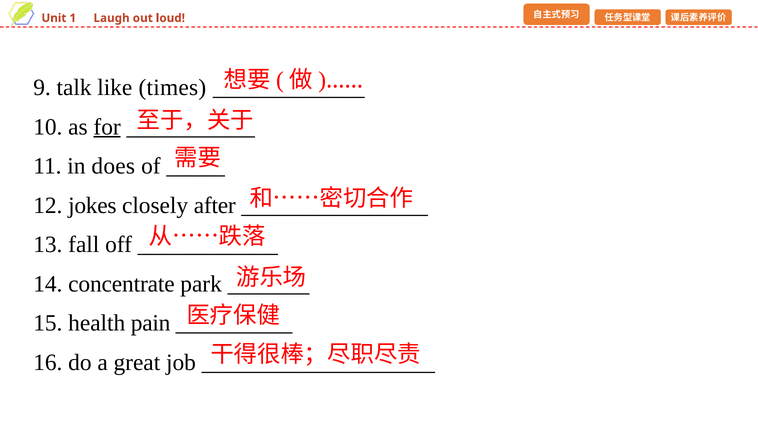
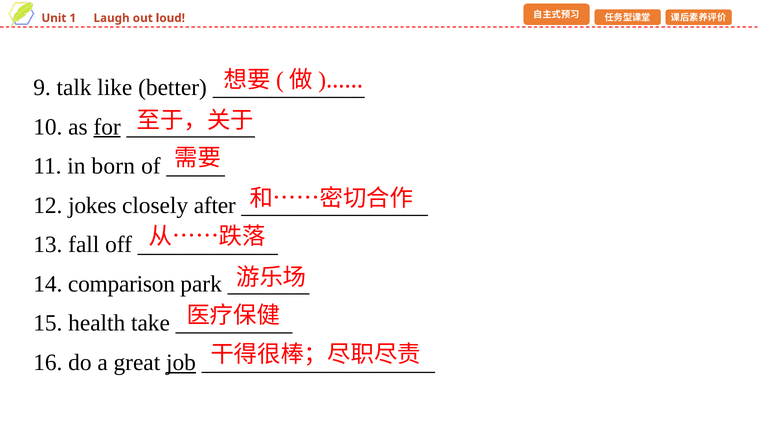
times: times -> better (173, 88)
does: does -> born (113, 166)
concentrate: concentrate -> comparison (121, 284)
pain: pain -> take (150, 323)
job underline: none -> present (181, 363)
